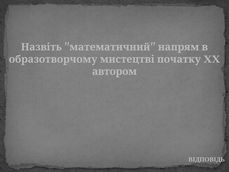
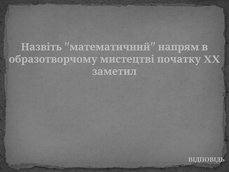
автором: автором -> заметил (114, 71)
